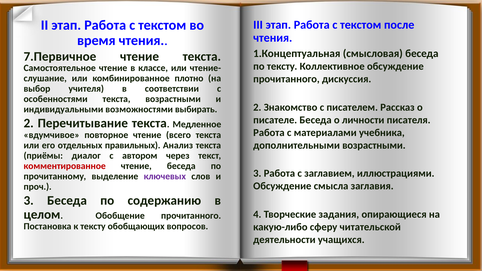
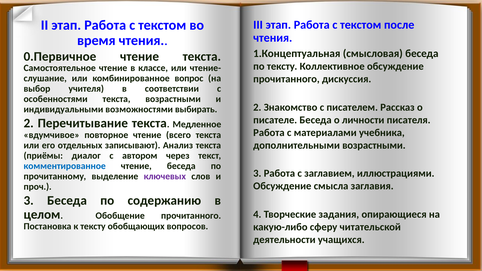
7.Первичное: 7.Первичное -> 0.Первичное (60, 56)
плотно: плотно -> вопрос (189, 78)
правильных: правильных -> записывают (133, 145)
комментированное colour: red -> blue (65, 166)
